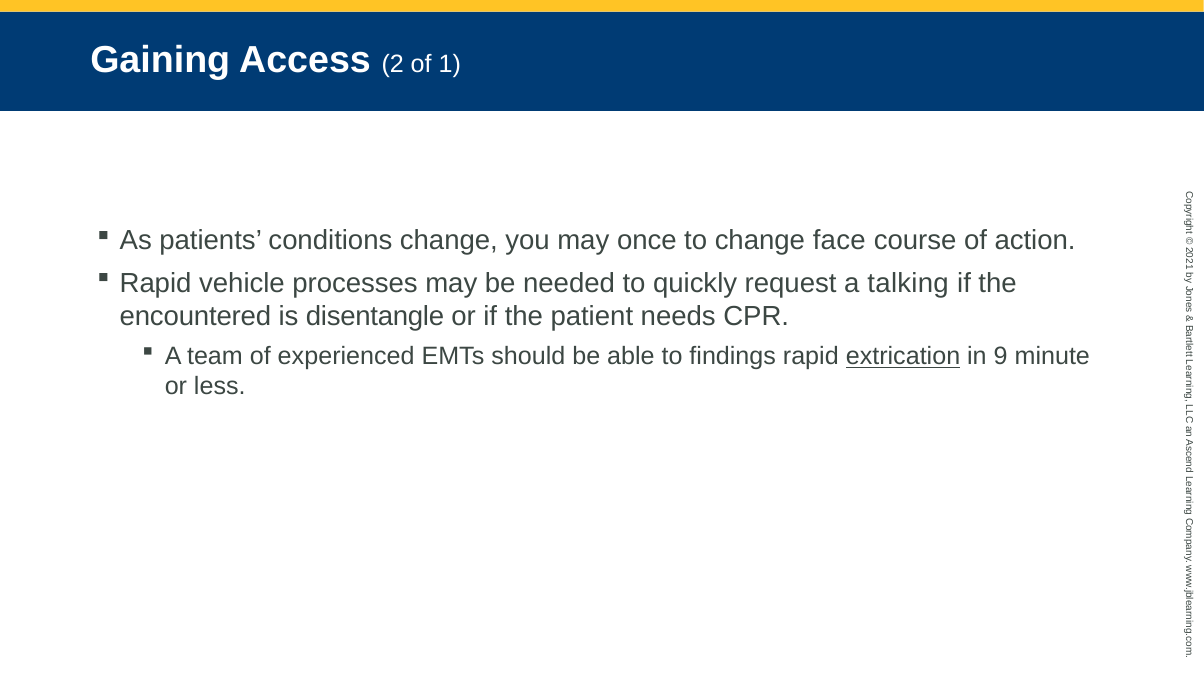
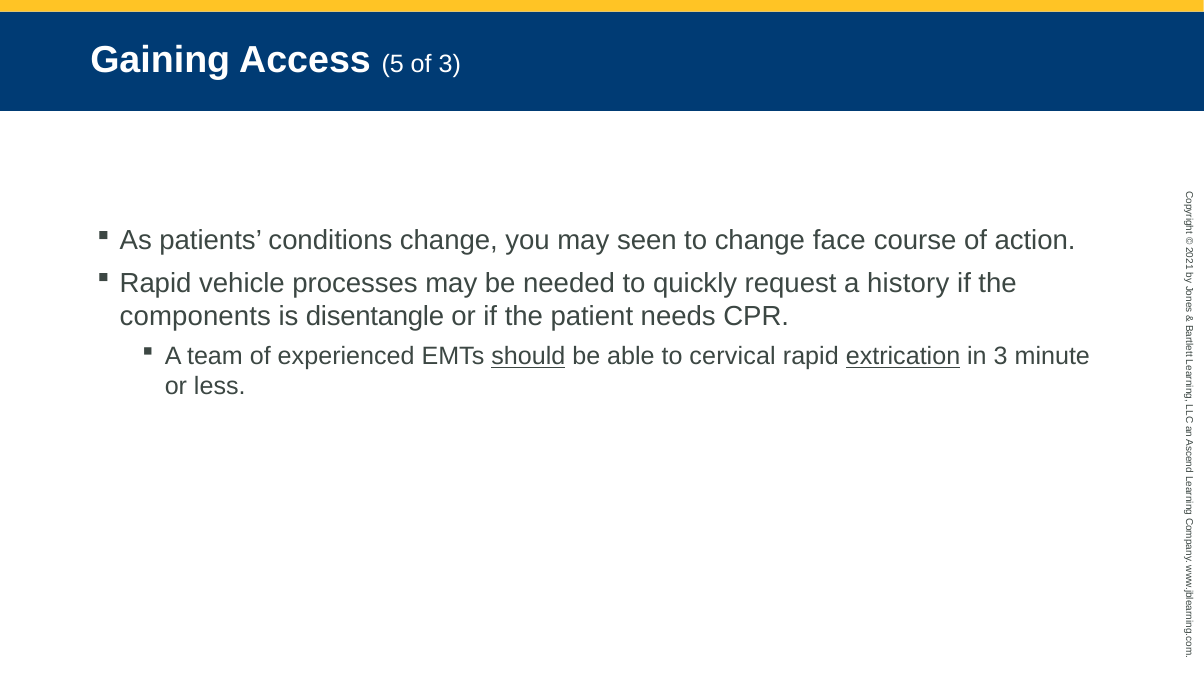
Access 2: 2 -> 5 (393, 65)
of 1: 1 -> 3 (450, 65)
once: once -> seen (647, 241)
talking: talking -> history (908, 283)
encountered: encountered -> components (195, 316)
should underline: none -> present (528, 357)
findings: findings -> cervical (733, 357)
in 9: 9 -> 3 (1001, 357)
